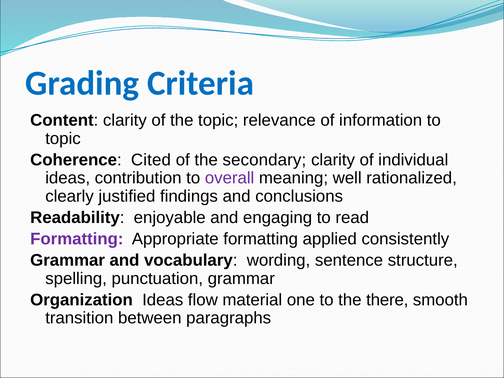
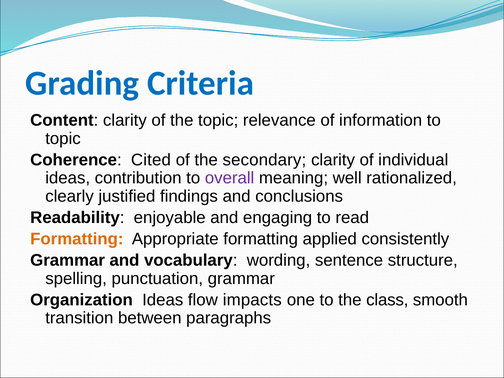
Formatting colour: purple -> orange (77, 239)
material: material -> impacts (252, 300)
there: there -> class (387, 300)
